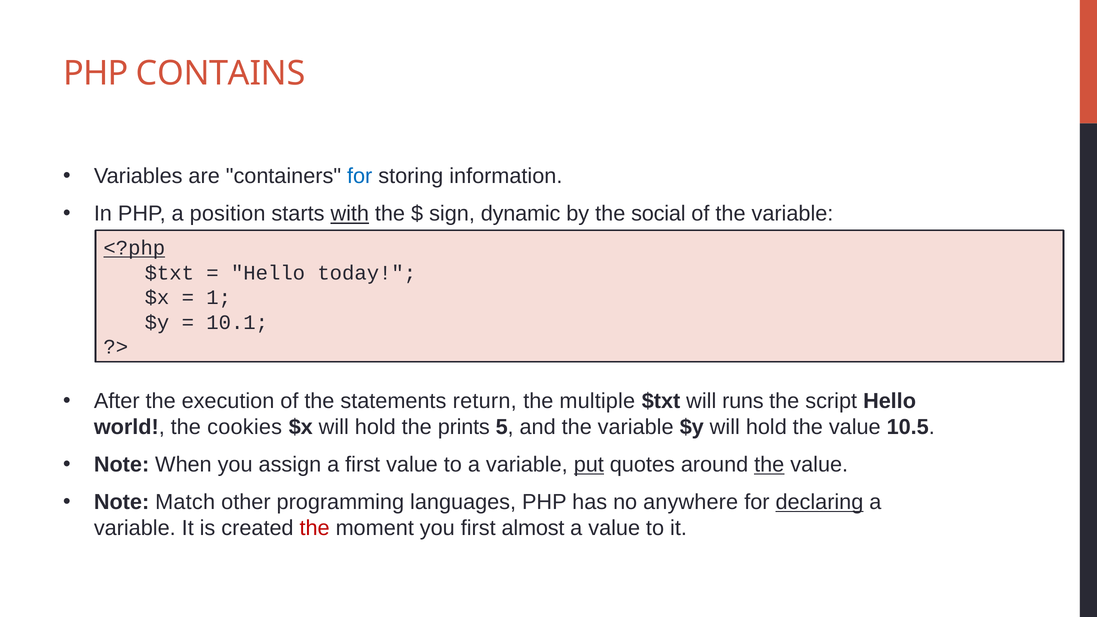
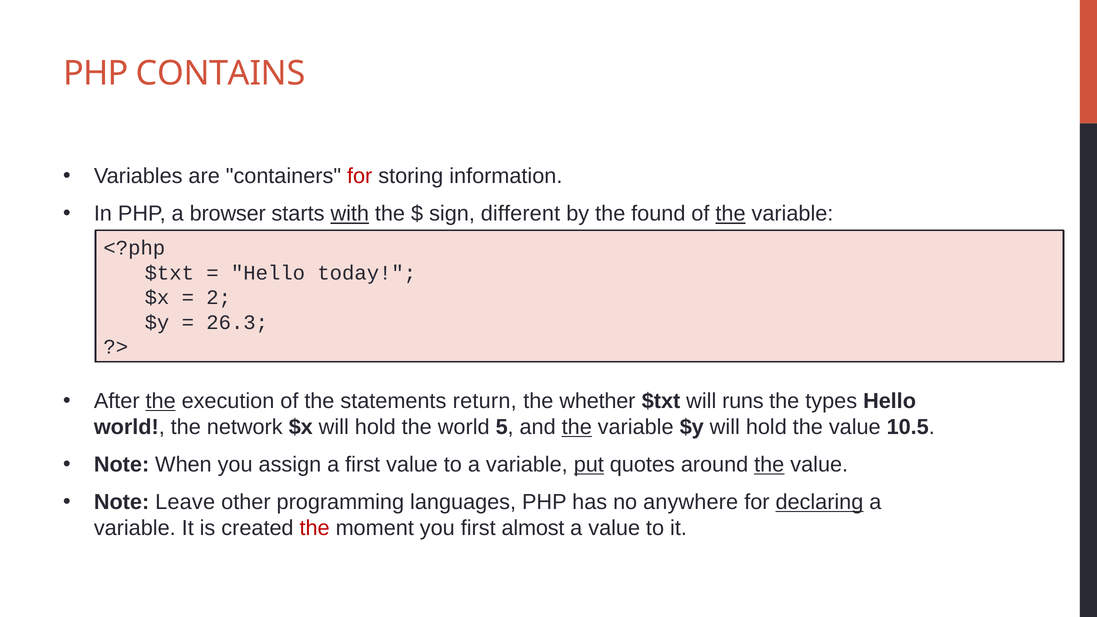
for colour: blue -> red (360, 176)
position: position -> browser (228, 214)
dynamic: dynamic -> different (520, 214)
social: social -> found (658, 214)
the underline: none -> present (731, 214)
<?php underline: present -> none (134, 248)
1: 1 -> 2 (219, 298)
10.1: 10.1 -> 26.3 (237, 322)
the underline: none -> present (161, 401)
multiple: multiple -> whether (597, 401)
script: script -> types (831, 401)
cookies: cookies -> network (245, 427)
the prints: prints -> world (464, 427)
the underline: none -> present (577, 427)
Match: Match -> Leave (185, 502)
